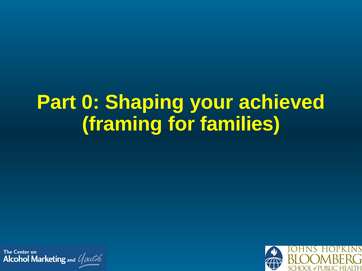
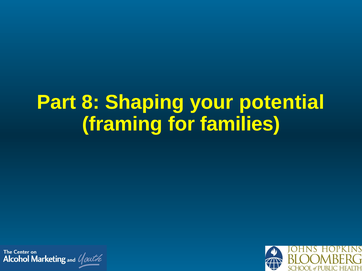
0: 0 -> 8 (91, 102)
achieved: achieved -> potential (282, 102)
